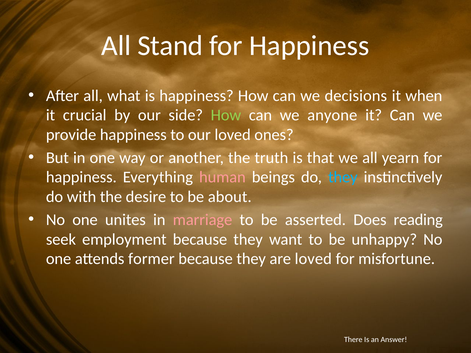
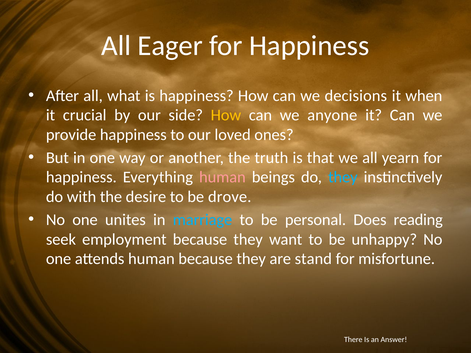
Stand: Stand -> Eager (170, 46)
How colour: light green -> yellow (226, 115)
about: about -> drove (230, 197)
marriage colour: pink -> light blue (203, 220)
asserted: asserted -> personal (315, 220)
attends former: former -> human (151, 259)
are loved: loved -> stand (313, 259)
